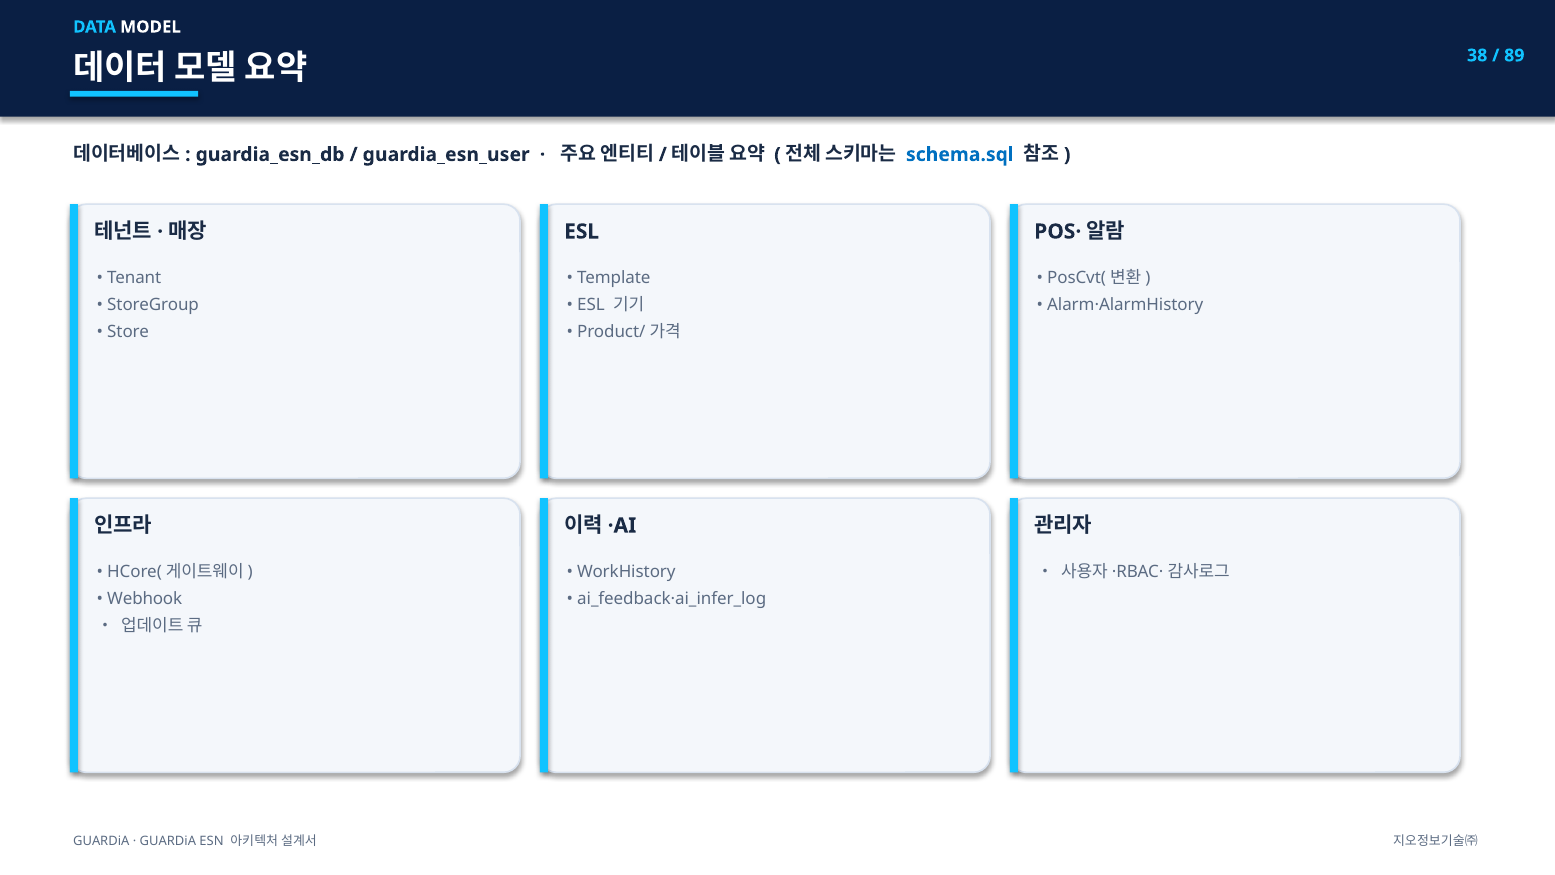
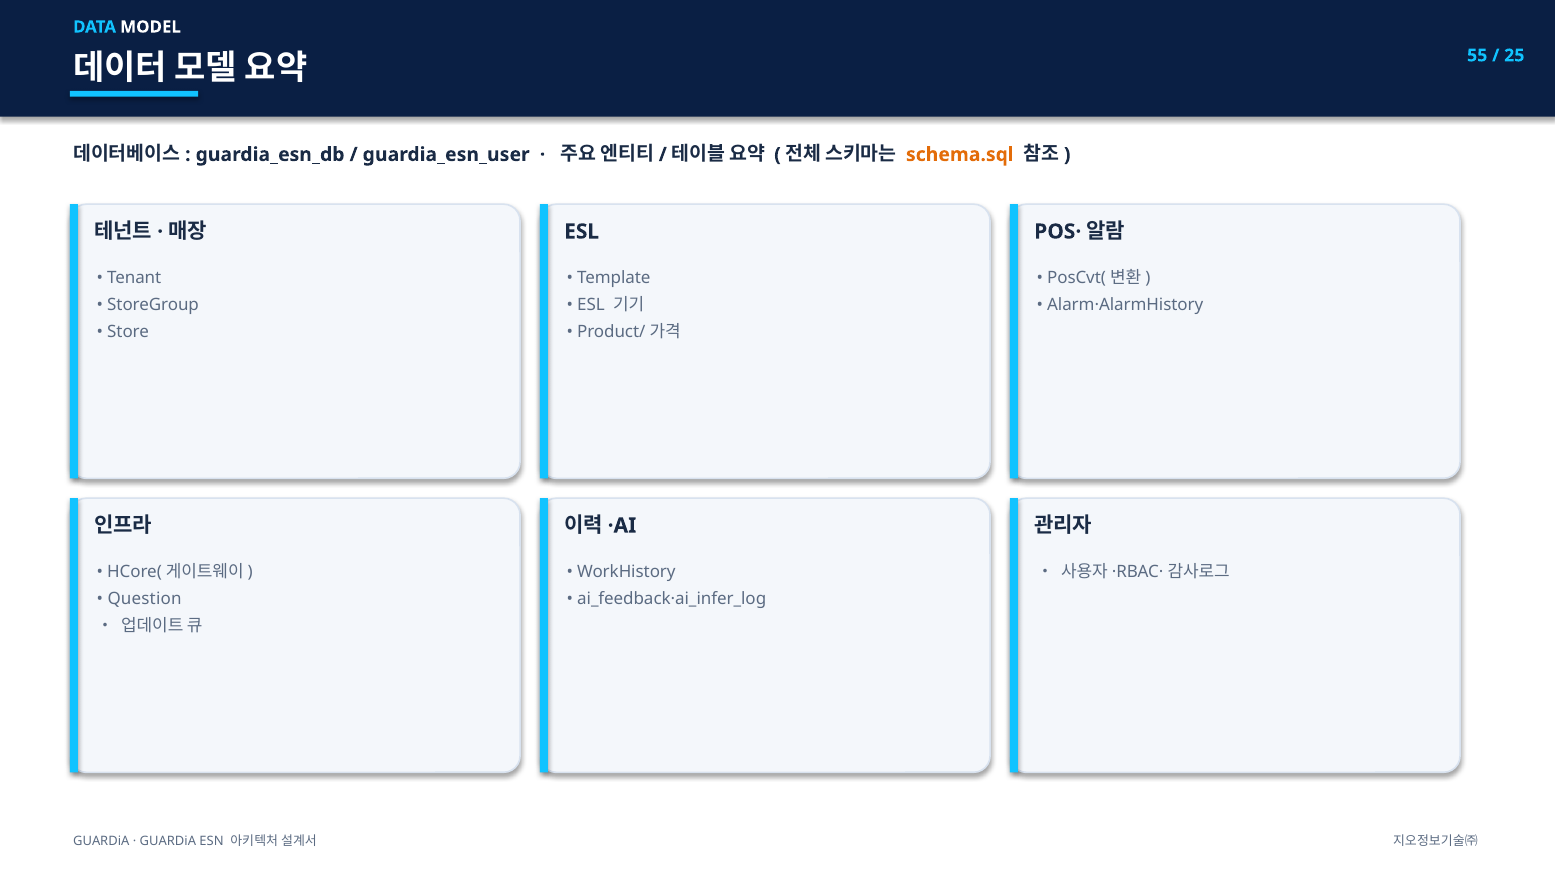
38: 38 -> 55 (1477, 55)
89: 89 -> 25 (1514, 55)
schema.sql colour: blue -> orange (960, 155)
Webhook: Webhook -> Question (145, 598)
